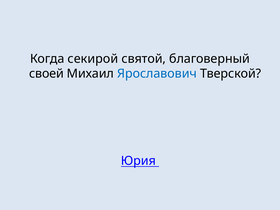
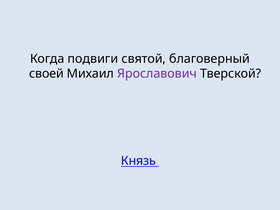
секирой: секирой -> подвиги (93, 59)
Ярославович colour: blue -> purple (157, 74)
Юрия: Юрия -> Князь (138, 161)
